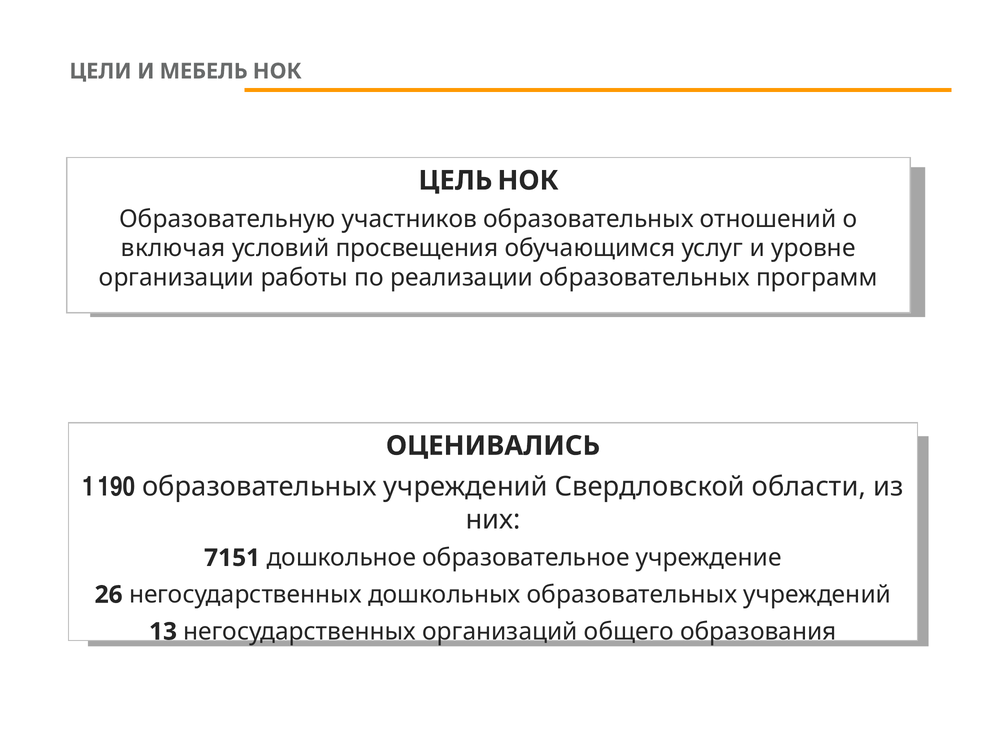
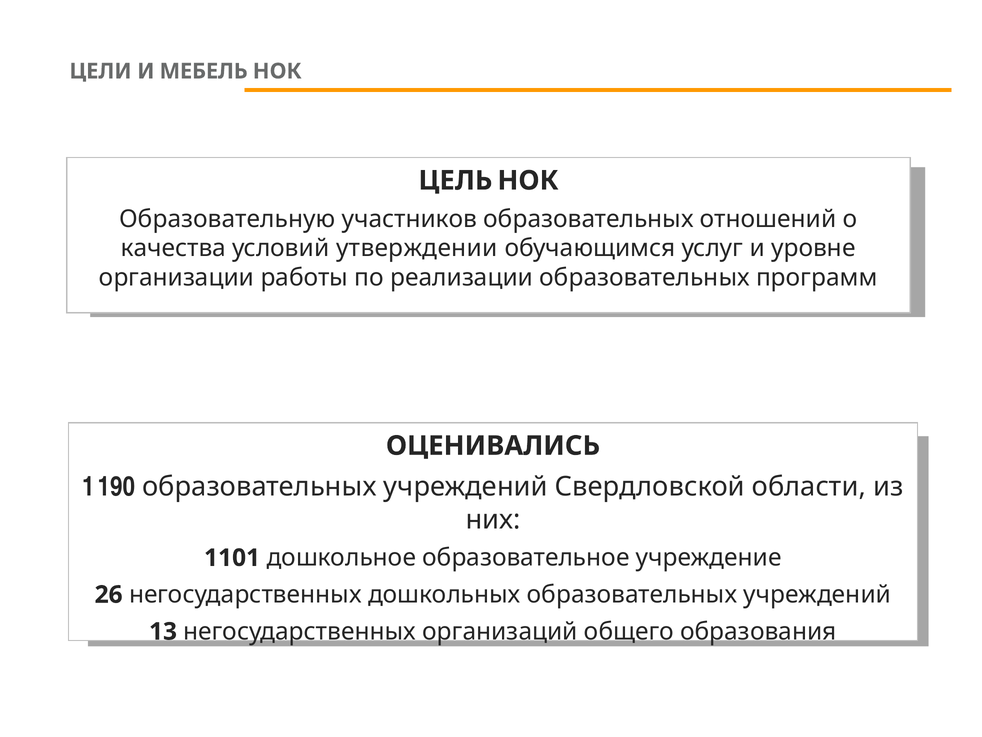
включая: включая -> качества (173, 248)
просвещения: просвещения -> утверждении (417, 248)
7151: 7151 -> 1101 (232, 557)
